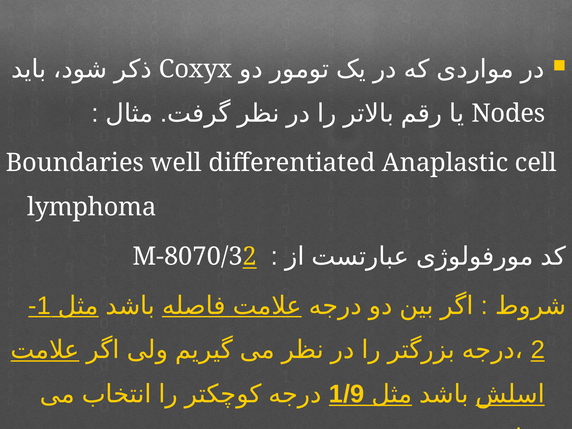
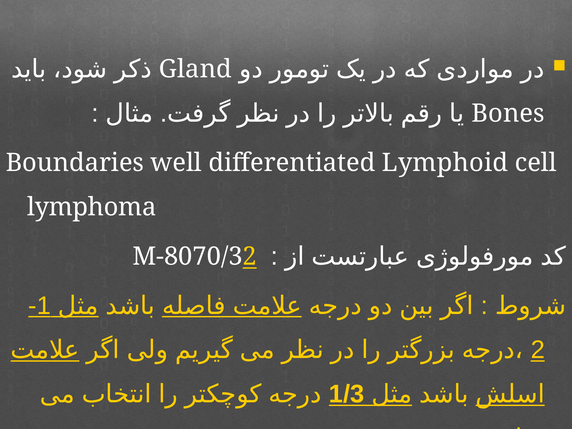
Coxyx: Coxyx -> Gland (195, 69)
Nodes: Nodes -> Bones (508, 113)
Anaplastic: Anaplastic -> Lymphoid (445, 163)
1/9: 1/9 -> 1/3 (347, 394)
